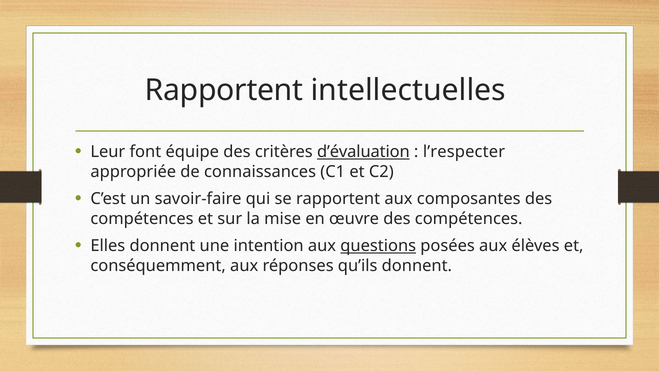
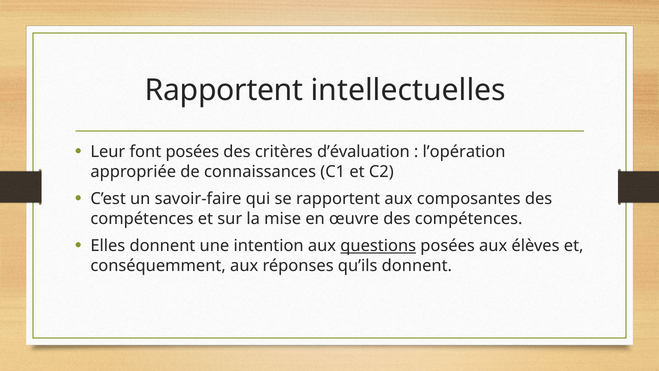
font équipe: équipe -> posées (192, 152)
d’évaluation underline: present -> none (363, 152)
l’respecter: l’respecter -> l’opération (464, 152)
